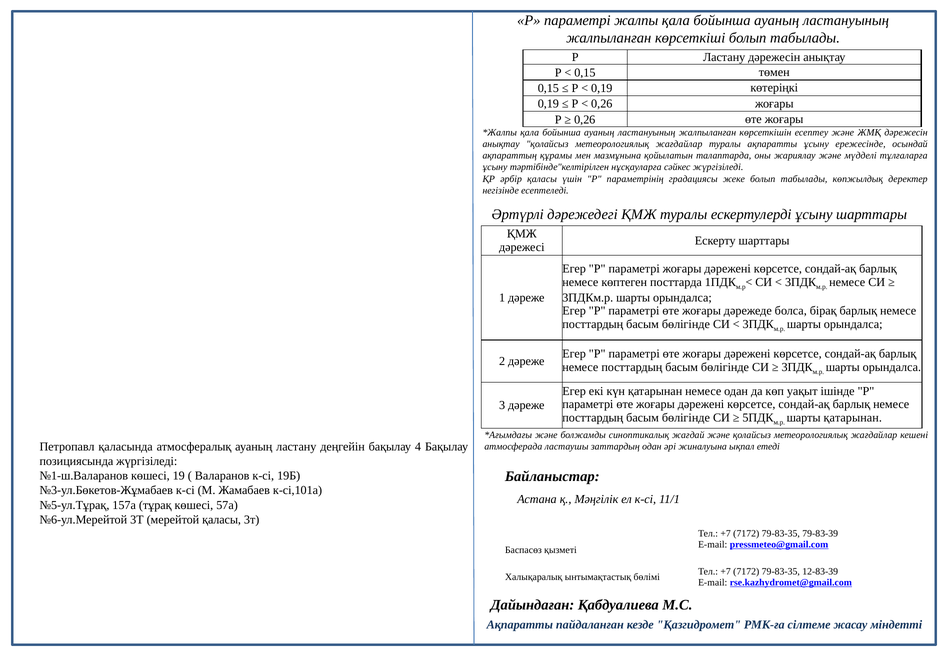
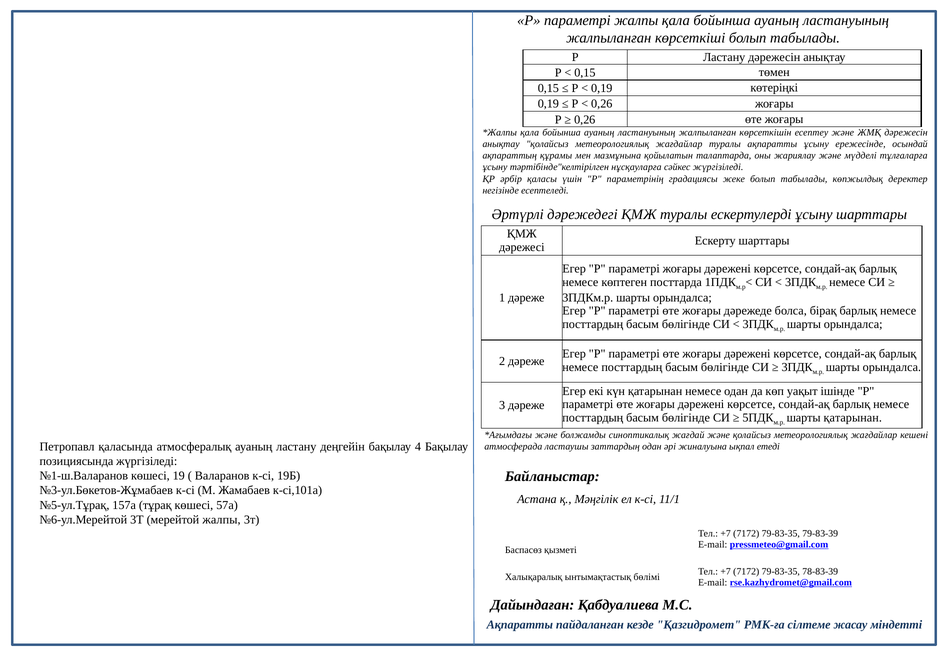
мерейтой қаласы: қаласы -> жалпы (222, 520)
12-83-39: 12-83-39 -> 78-83-39 (820, 572)
